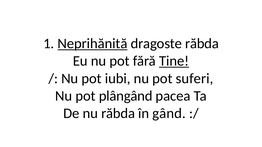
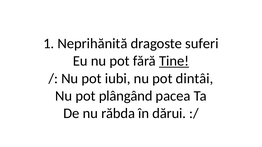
Neprihănită underline: present -> none (92, 44)
dragoste răbda: răbda -> suferi (202, 44)
suferi: suferi -> dintâi (195, 79)
gând: gând -> dărui (169, 114)
